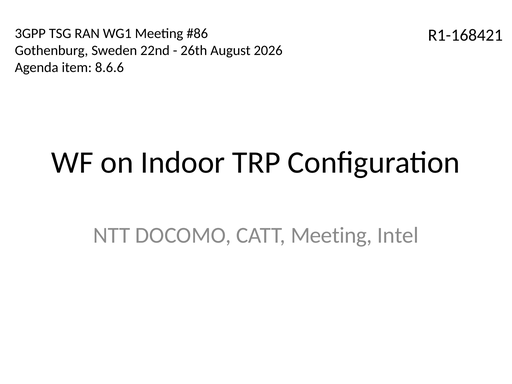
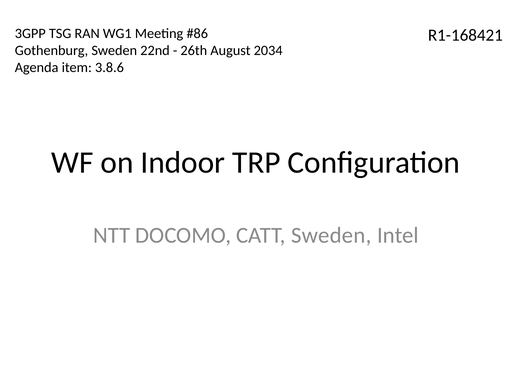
2026: 2026 -> 2034 (268, 50)
8.6.6: 8.6.6 -> 3.8.6 (109, 68)
CATT Meeting: Meeting -> Sweden (331, 235)
